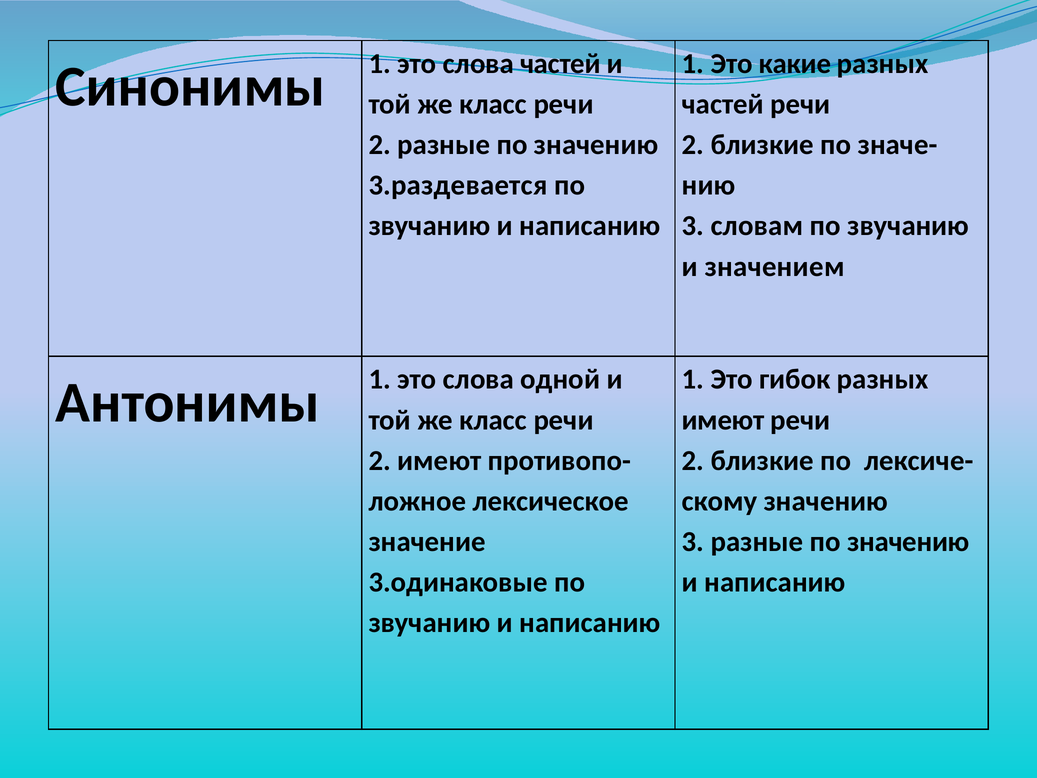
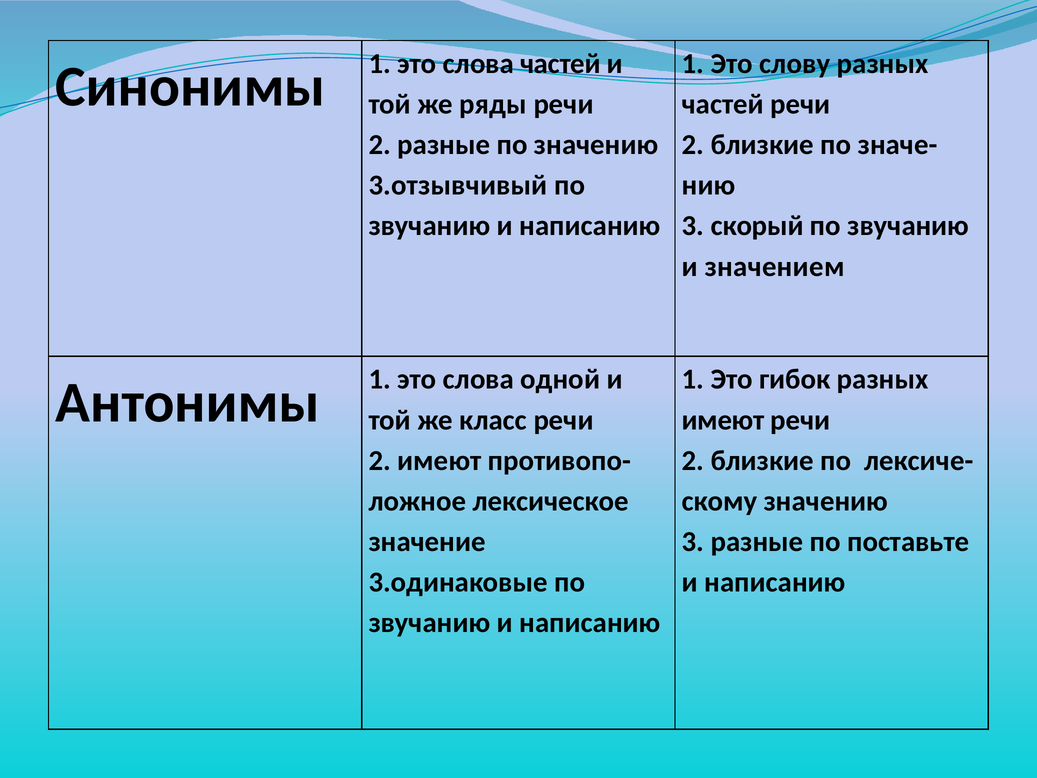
какие: какие -> слову (795, 64)
класс: класс -> ряды (493, 104)
3.раздевается: 3.раздевается -> 3.отзывчивый (458, 185)
словам: словам -> скорый (757, 226)
3 разные по значению: значению -> поставьте (908, 541)
